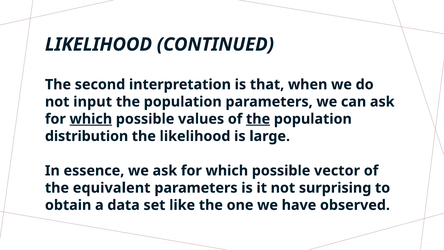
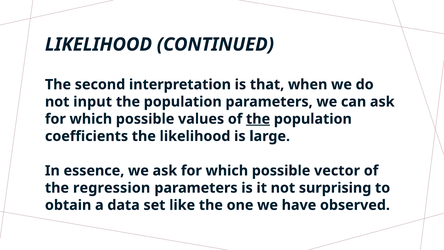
which underline: present -> none (91, 119)
distribution: distribution -> coefficients (87, 136)
equivalent: equivalent -> regression (112, 188)
